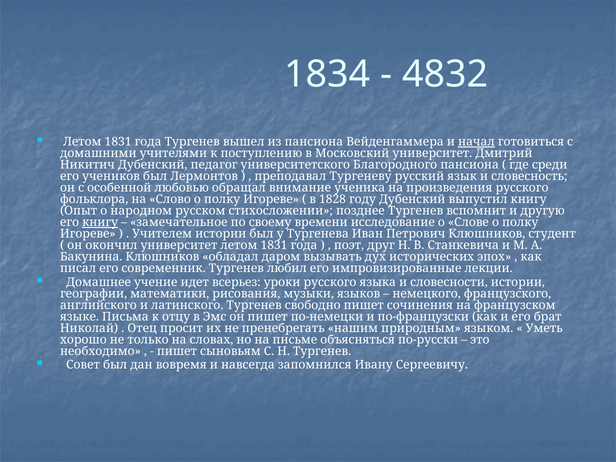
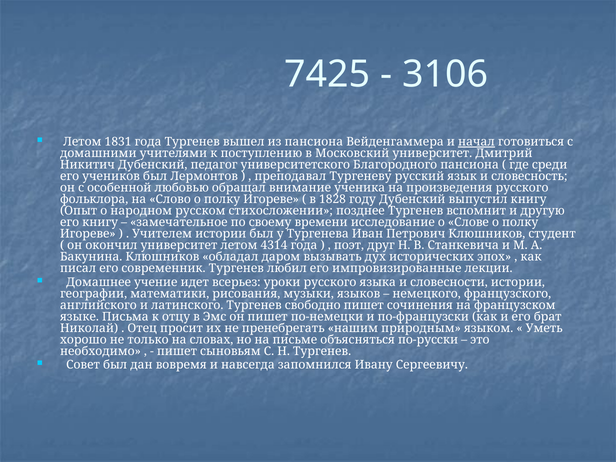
1834: 1834 -> 7425 (327, 74)
4832: 4832 -> 3106 (445, 74)
книгу underline: present -> none (100, 222)
университет летом 1831: 1831 -> 4314 (274, 245)
